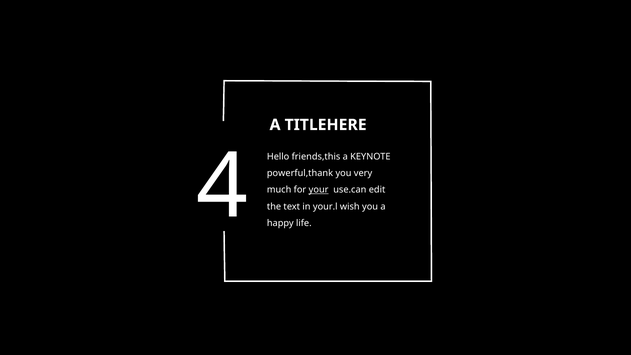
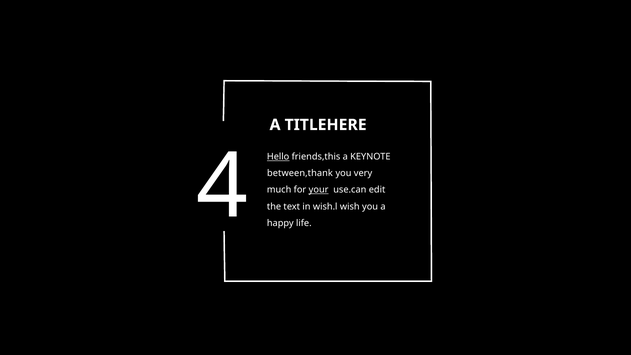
Hello underline: none -> present (278, 157)
powerful,thank: powerful,thank -> between,thank (300, 173)
your.l: your.l -> wish.l (325, 206)
